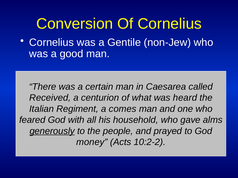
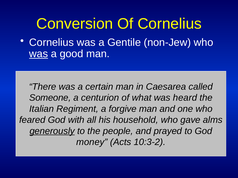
was underline: none -> present (39, 54)
Received: Received -> Someone (50, 98)
comes: comes -> forgive (123, 109)
10:2-2: 10:2-2 -> 10:3-2 (150, 142)
